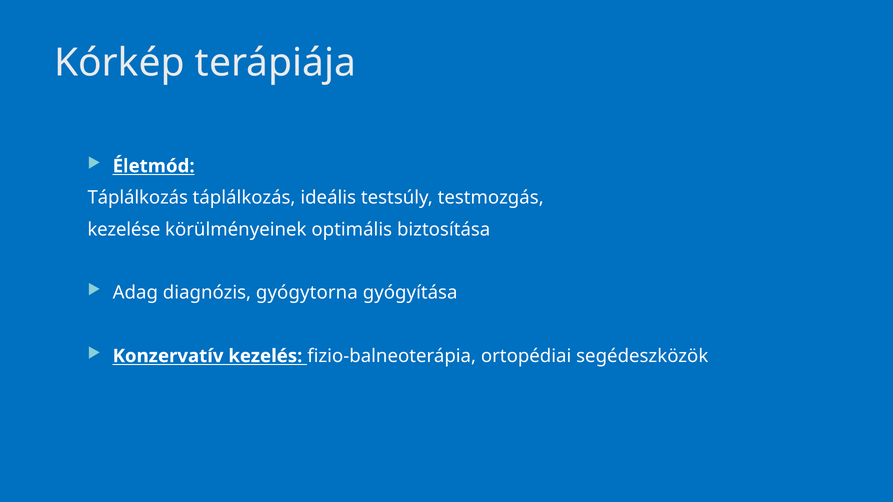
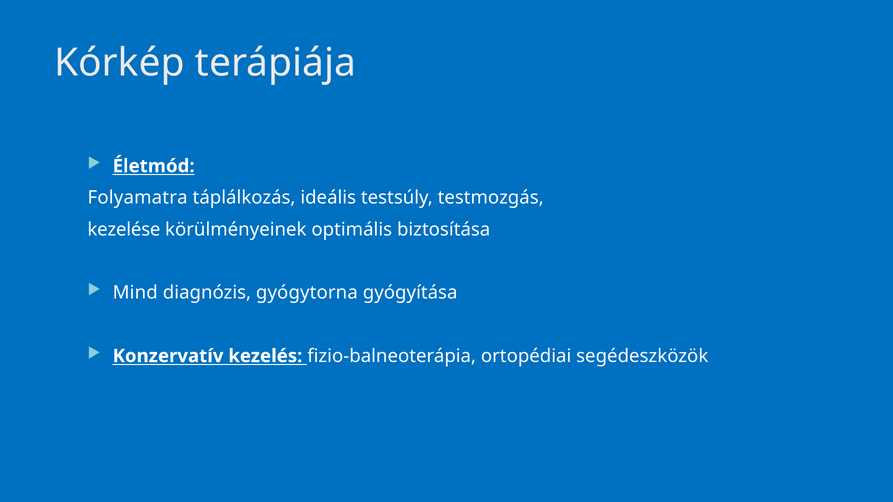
Táplálkozás: Táplálkozás -> Folyamatra (138, 198)
Adag: Adag -> Mind (135, 293)
